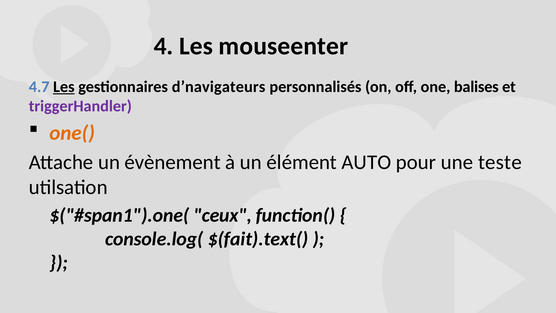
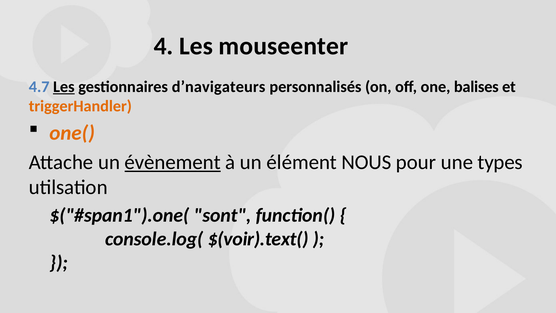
triggerHandler colour: purple -> orange (80, 106)
évènement underline: none -> present (173, 162)
AUTO: AUTO -> NOUS (366, 162)
teste: teste -> types (500, 162)
ceux: ceux -> sont (223, 215)
$(fait).text(: $(fait).text( -> $(voir).text( (258, 239)
